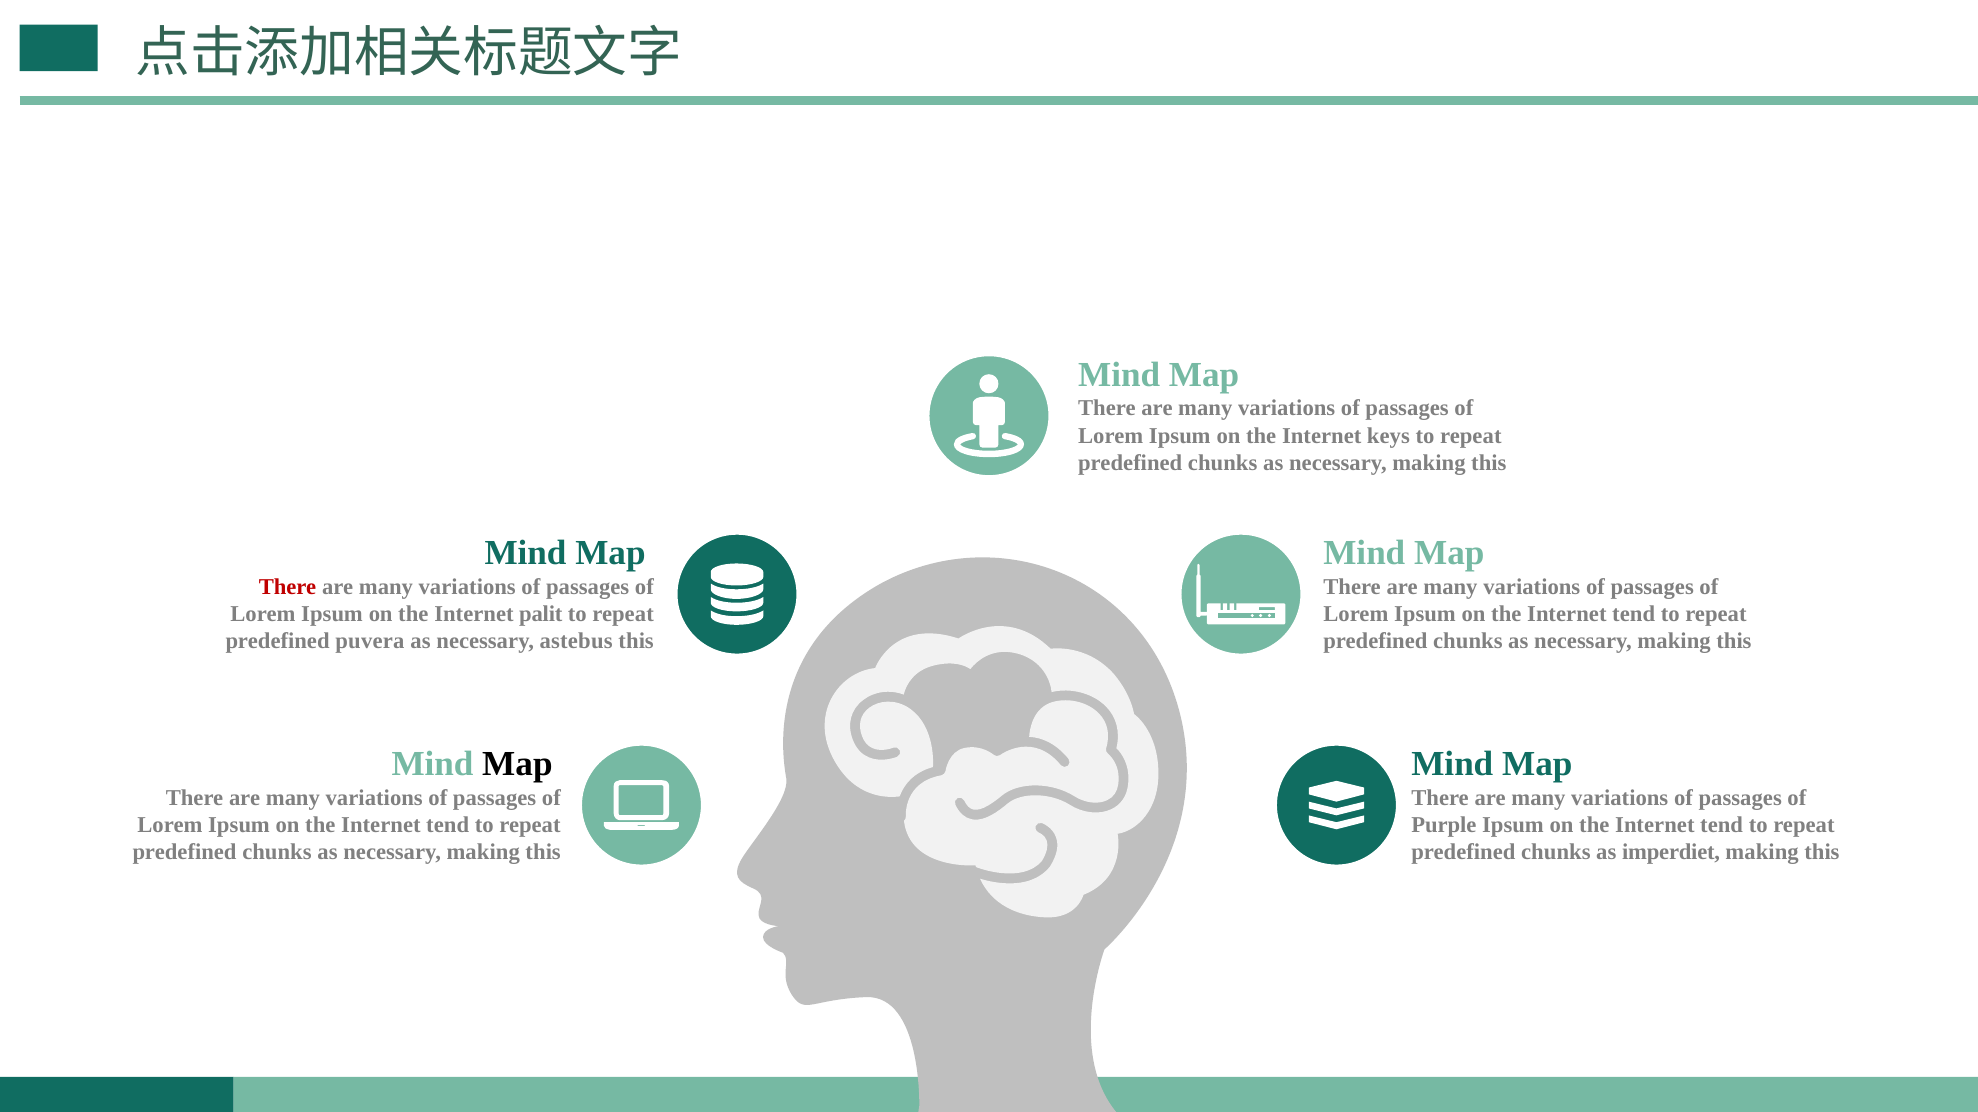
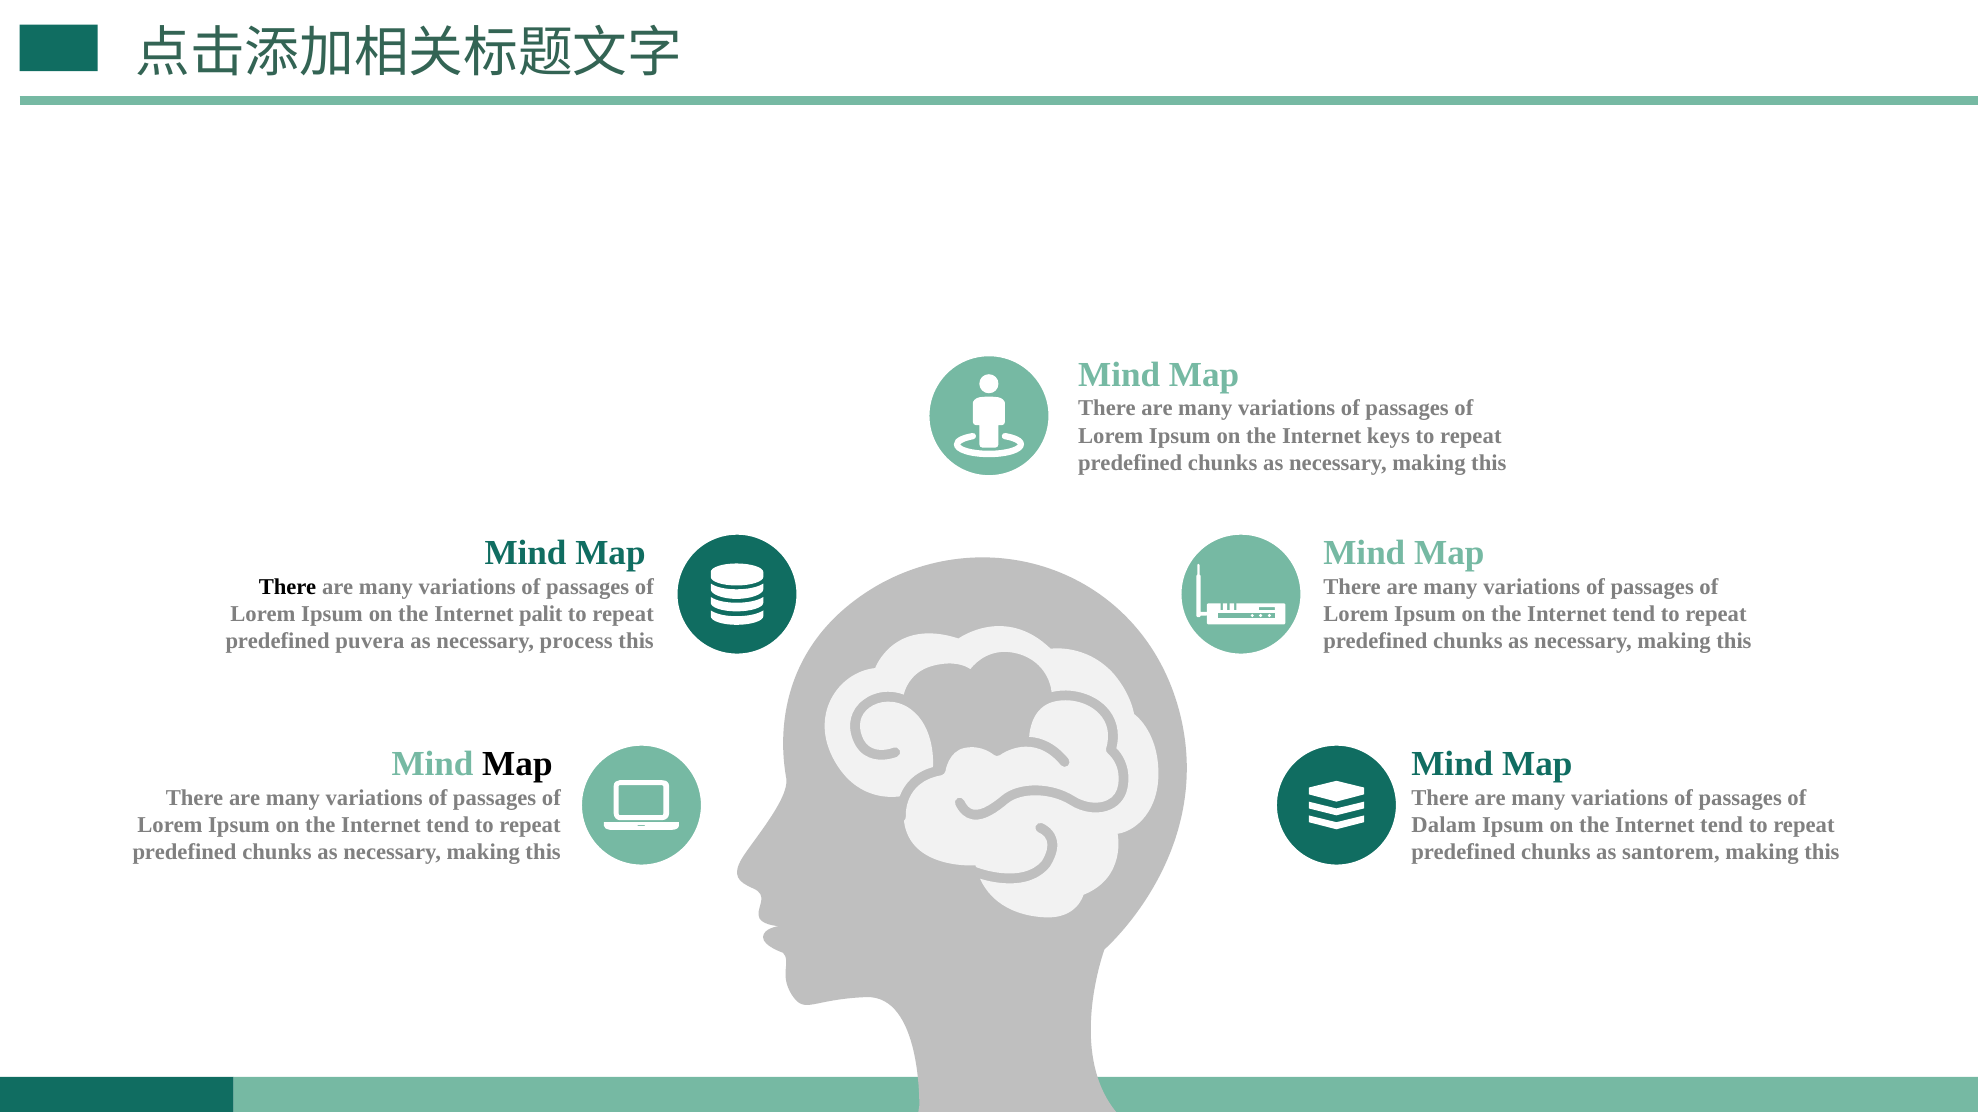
There colour: red -> black (288, 587)
astebus: astebus -> process (576, 641)
Purple: Purple -> Dalam (1444, 825)
imperdiet: imperdiet -> santorem (1671, 853)
